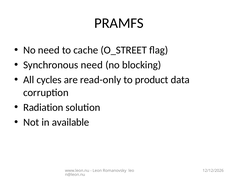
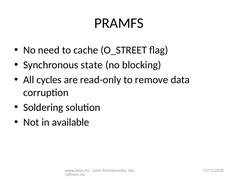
Synchronous need: need -> state (92, 65)
product: product -> remove (152, 80)
Radiation: Radiation -> Soldering (43, 107)
